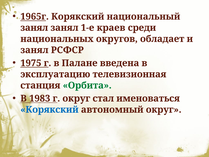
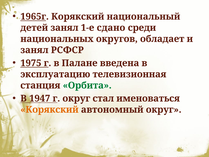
занял: занял -> детей (34, 28)
краев: краев -> сдано (111, 28)
1983: 1983 -> 1947 (40, 98)
Корякский colour: blue -> orange (49, 109)
